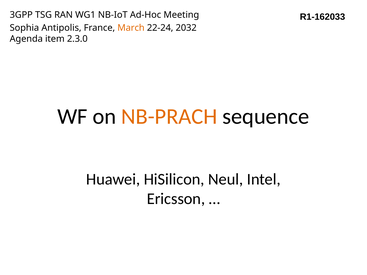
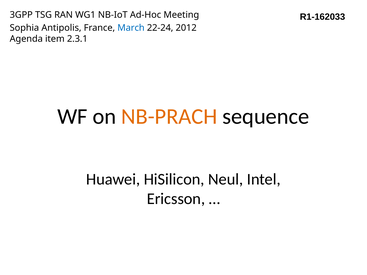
March colour: orange -> blue (131, 28)
2032: 2032 -> 2012 (186, 28)
2.3.0: 2.3.0 -> 2.3.1 (77, 39)
